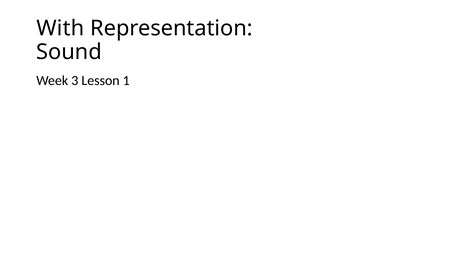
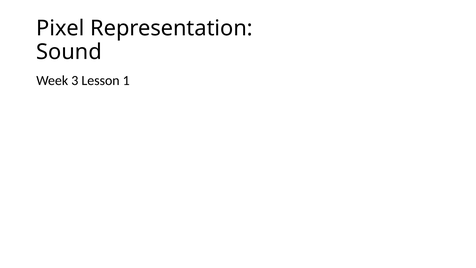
With: With -> Pixel (60, 28)
